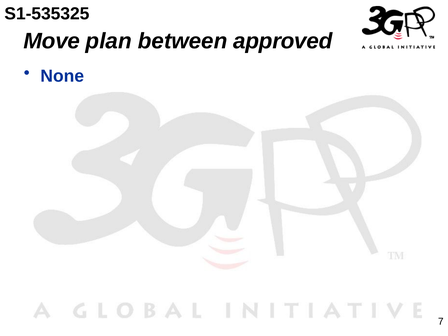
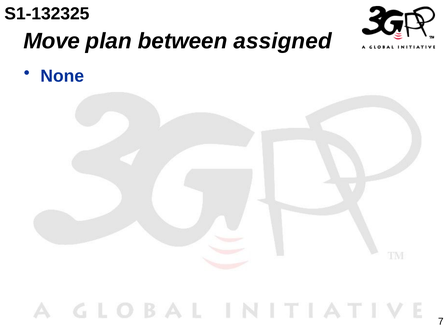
S1-535325: S1-535325 -> S1-132325 (47, 14)
approved: approved -> assigned (283, 41)
